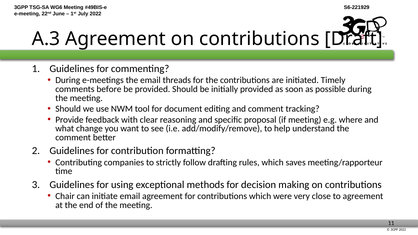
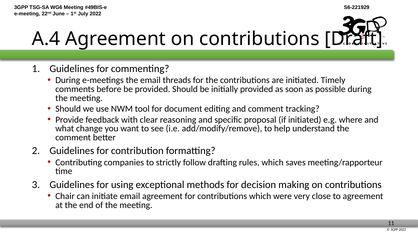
A.3: A.3 -> A.4 (46, 39)
if meeting: meeting -> initiated (305, 120)
